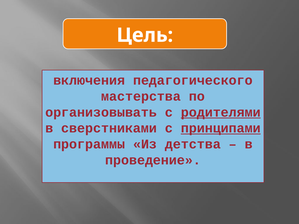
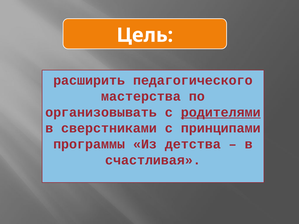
включения: включения -> расширить (89, 80)
принципами underline: present -> none (221, 128)
проведение: проведение -> счастливая (153, 160)
